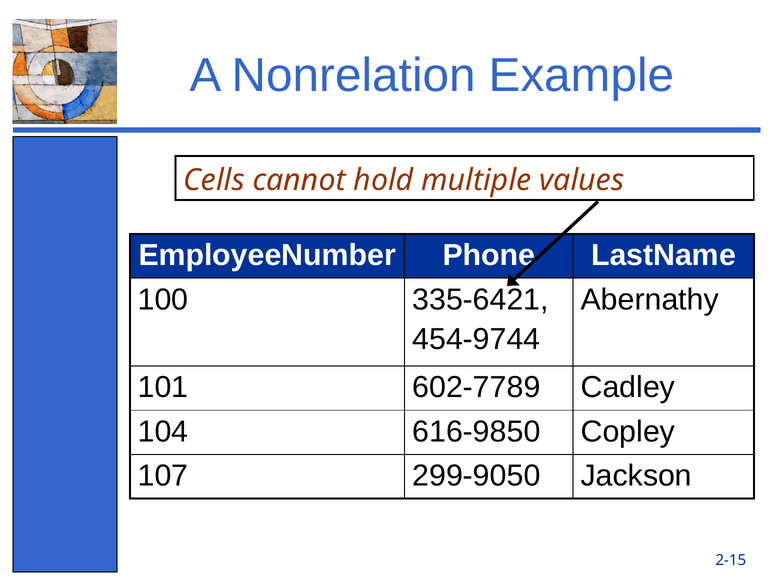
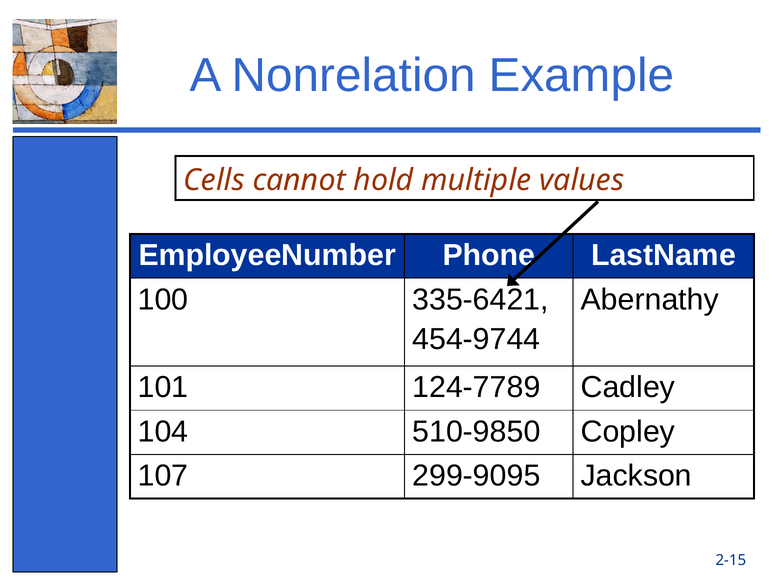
602-7789: 602-7789 -> 124-7789 (476, 387)
616-9850: 616-9850 -> 510-9850 (476, 432)
299-9050: 299-9050 -> 299-9095 (476, 476)
